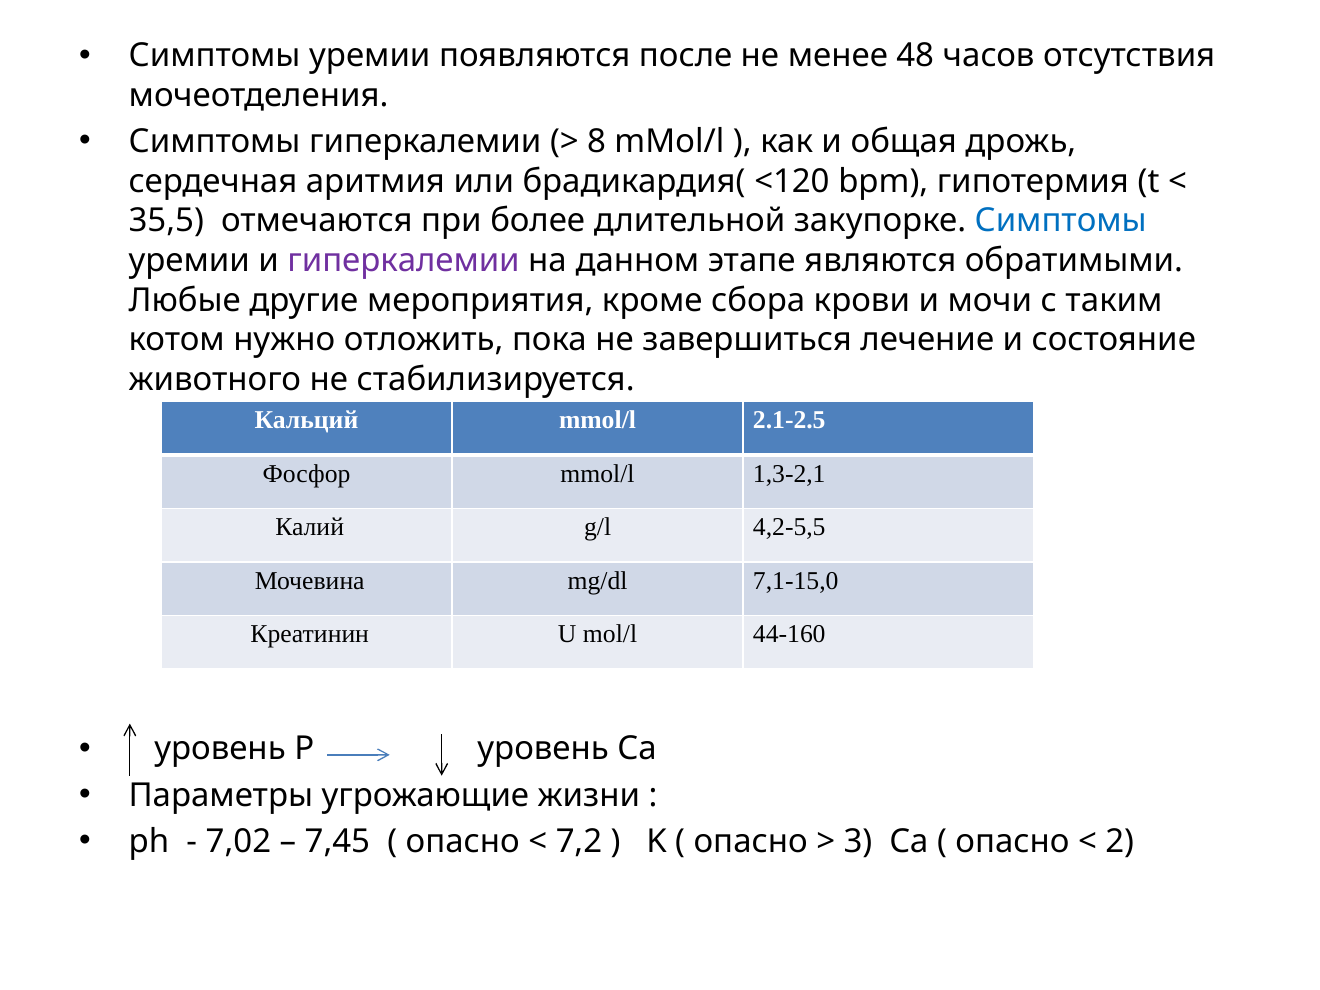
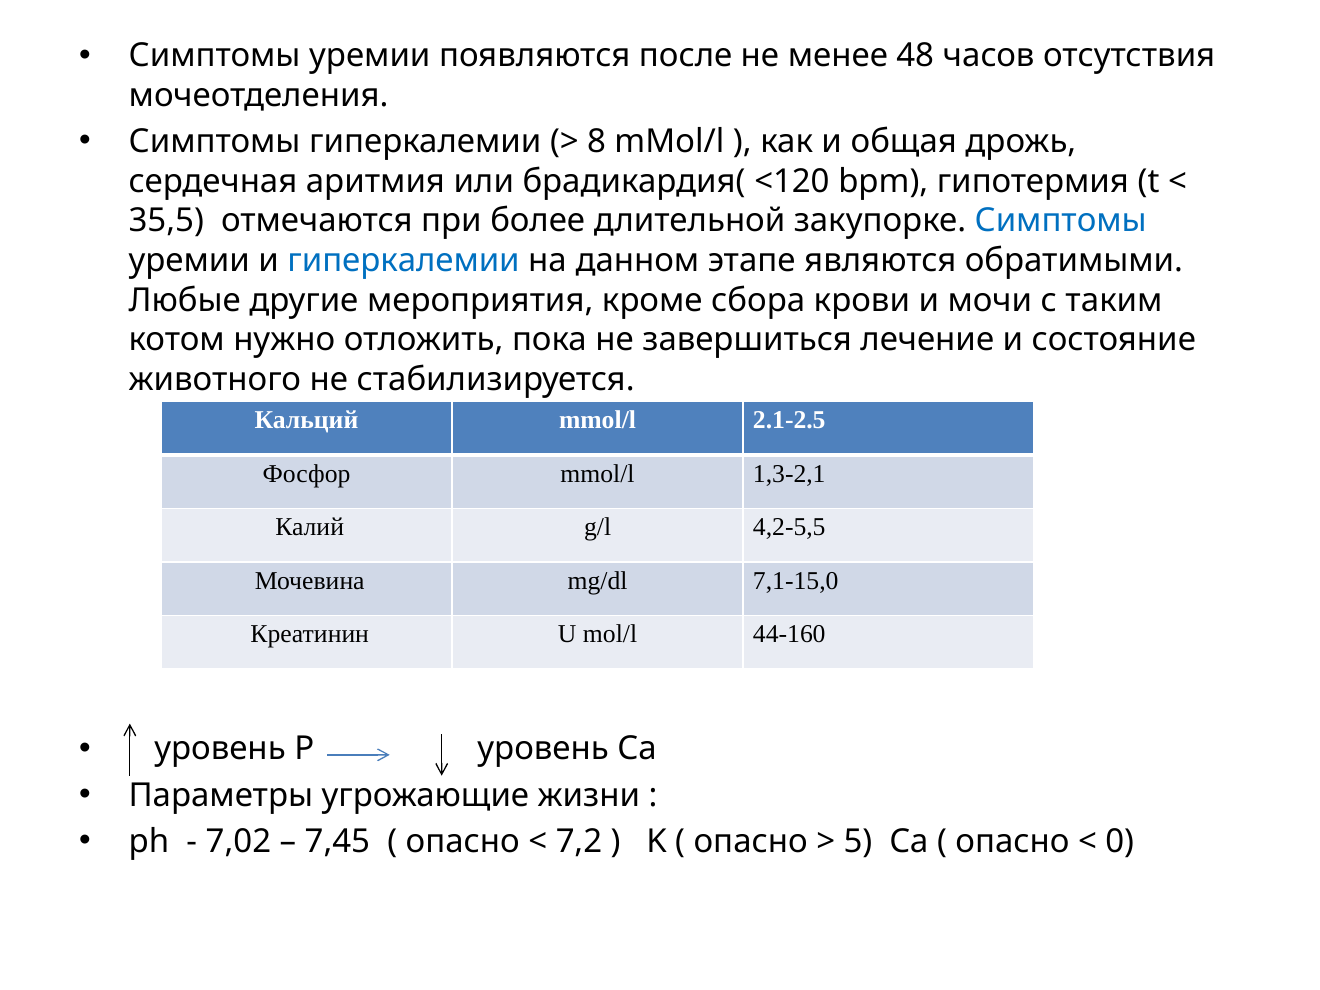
гиперкалемии colour: purple -> blue (404, 261)
3: 3 -> 5 (858, 841)
2: 2 -> 0 (1120, 841)
